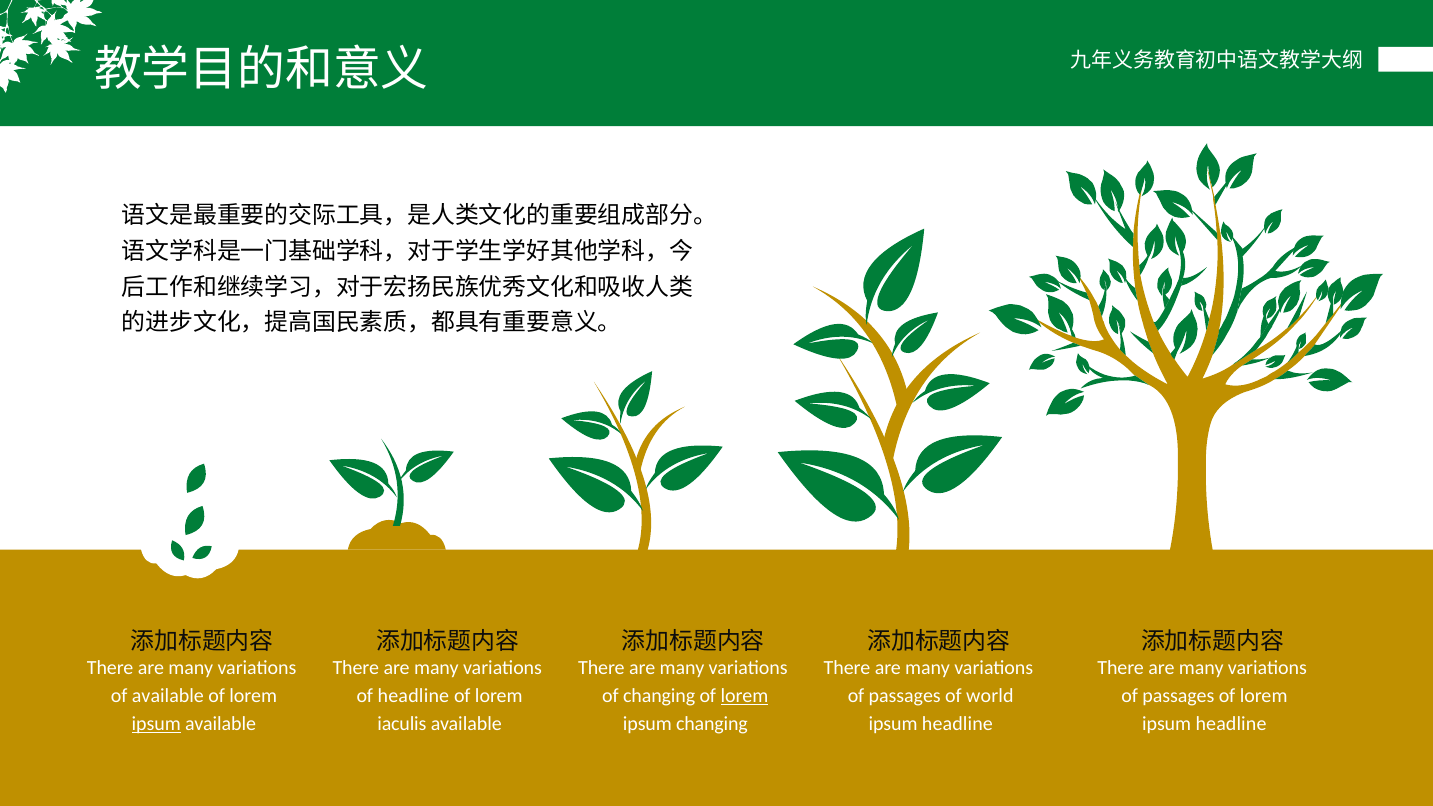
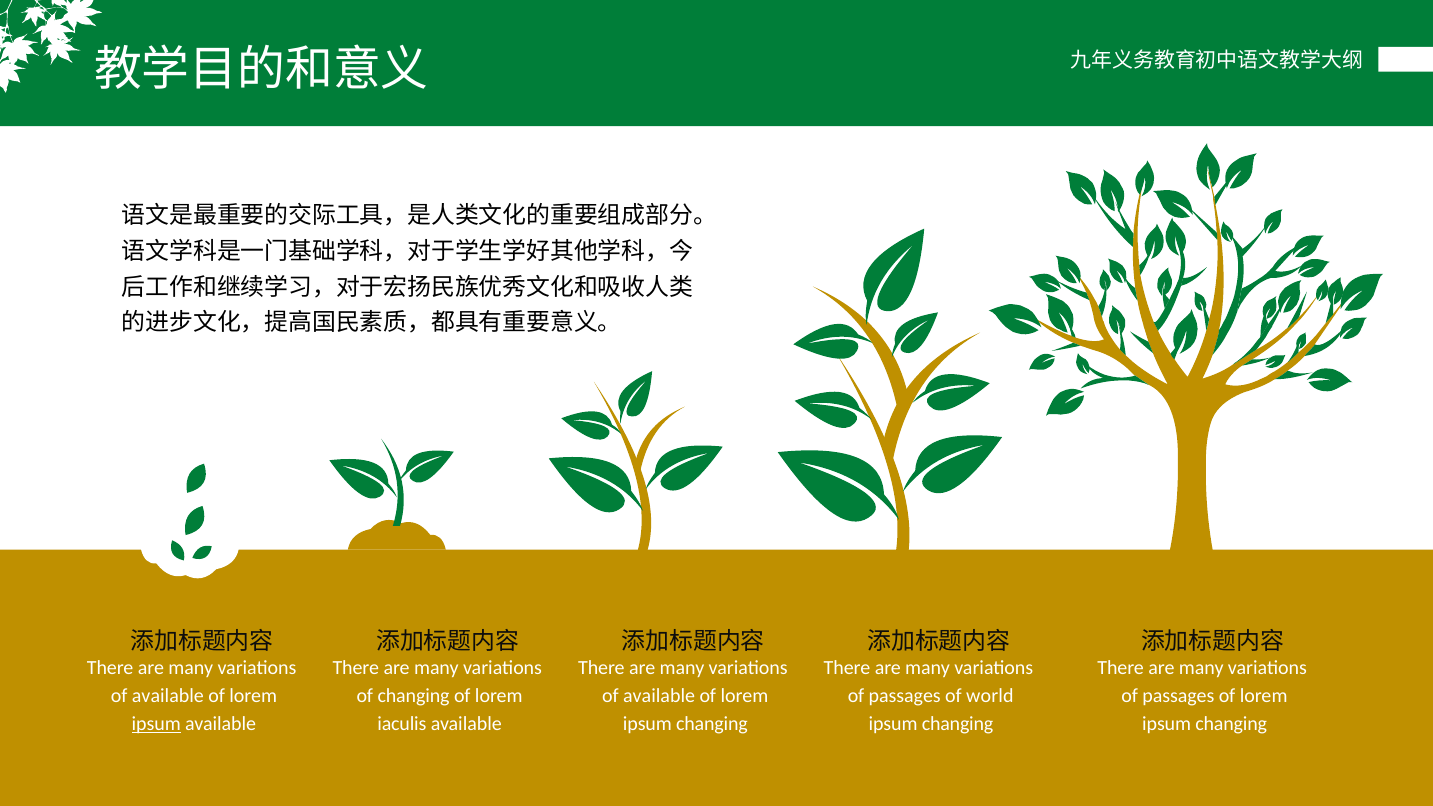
of headline: headline -> changing (414, 696)
changing: changing -> available (659, 696)
lorem underline: present -> none (744, 696)
headline: headline -> changing (958, 724)
headline: headline -> changing (1231, 724)
